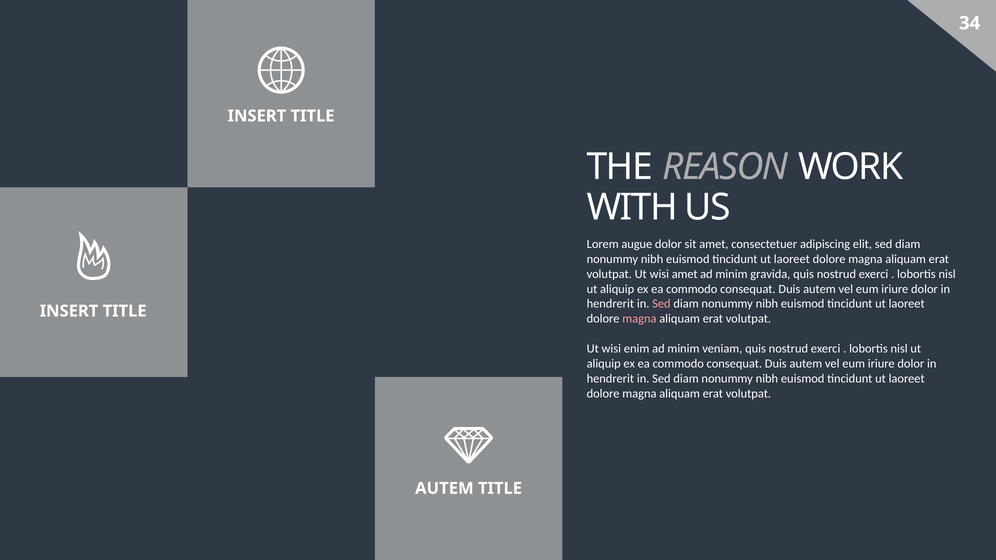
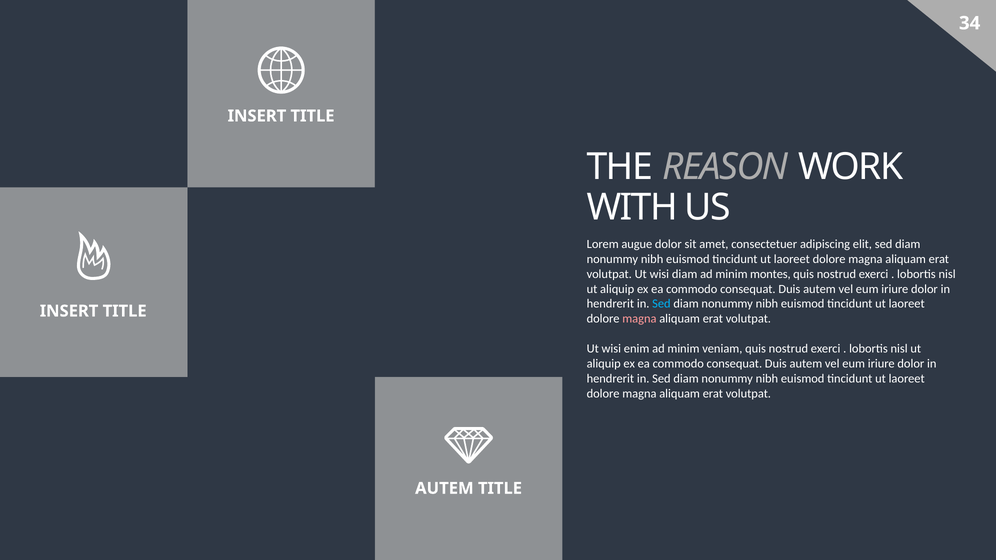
wisi amet: amet -> diam (685, 274)
gravida: gravida -> montes (770, 274)
Sed colour: pink -> light blue (661, 304)
